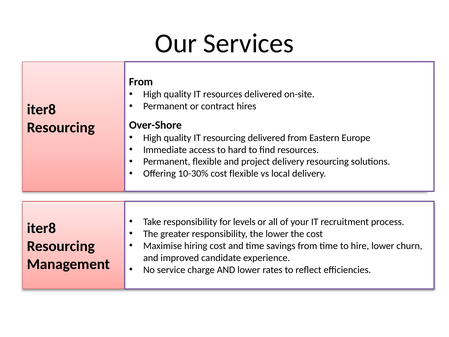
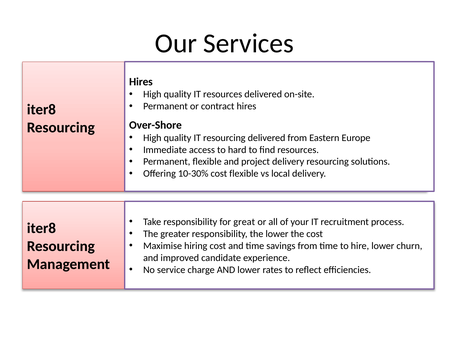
From: From -> Hires (141, 82)
levels: levels -> great (244, 222)
